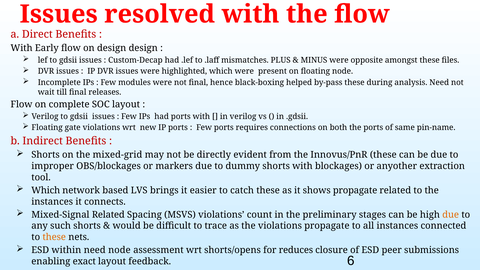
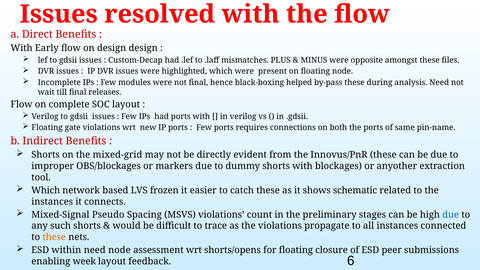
brings: brings -> frozen (164, 190)
shows propagate: propagate -> schematic (355, 190)
Mixed-Signal Related: Related -> Pseudo (108, 215)
due colour: orange -> blue (451, 215)
for reduces: reduces -> floating (296, 250)
exact: exact -> week (84, 261)
